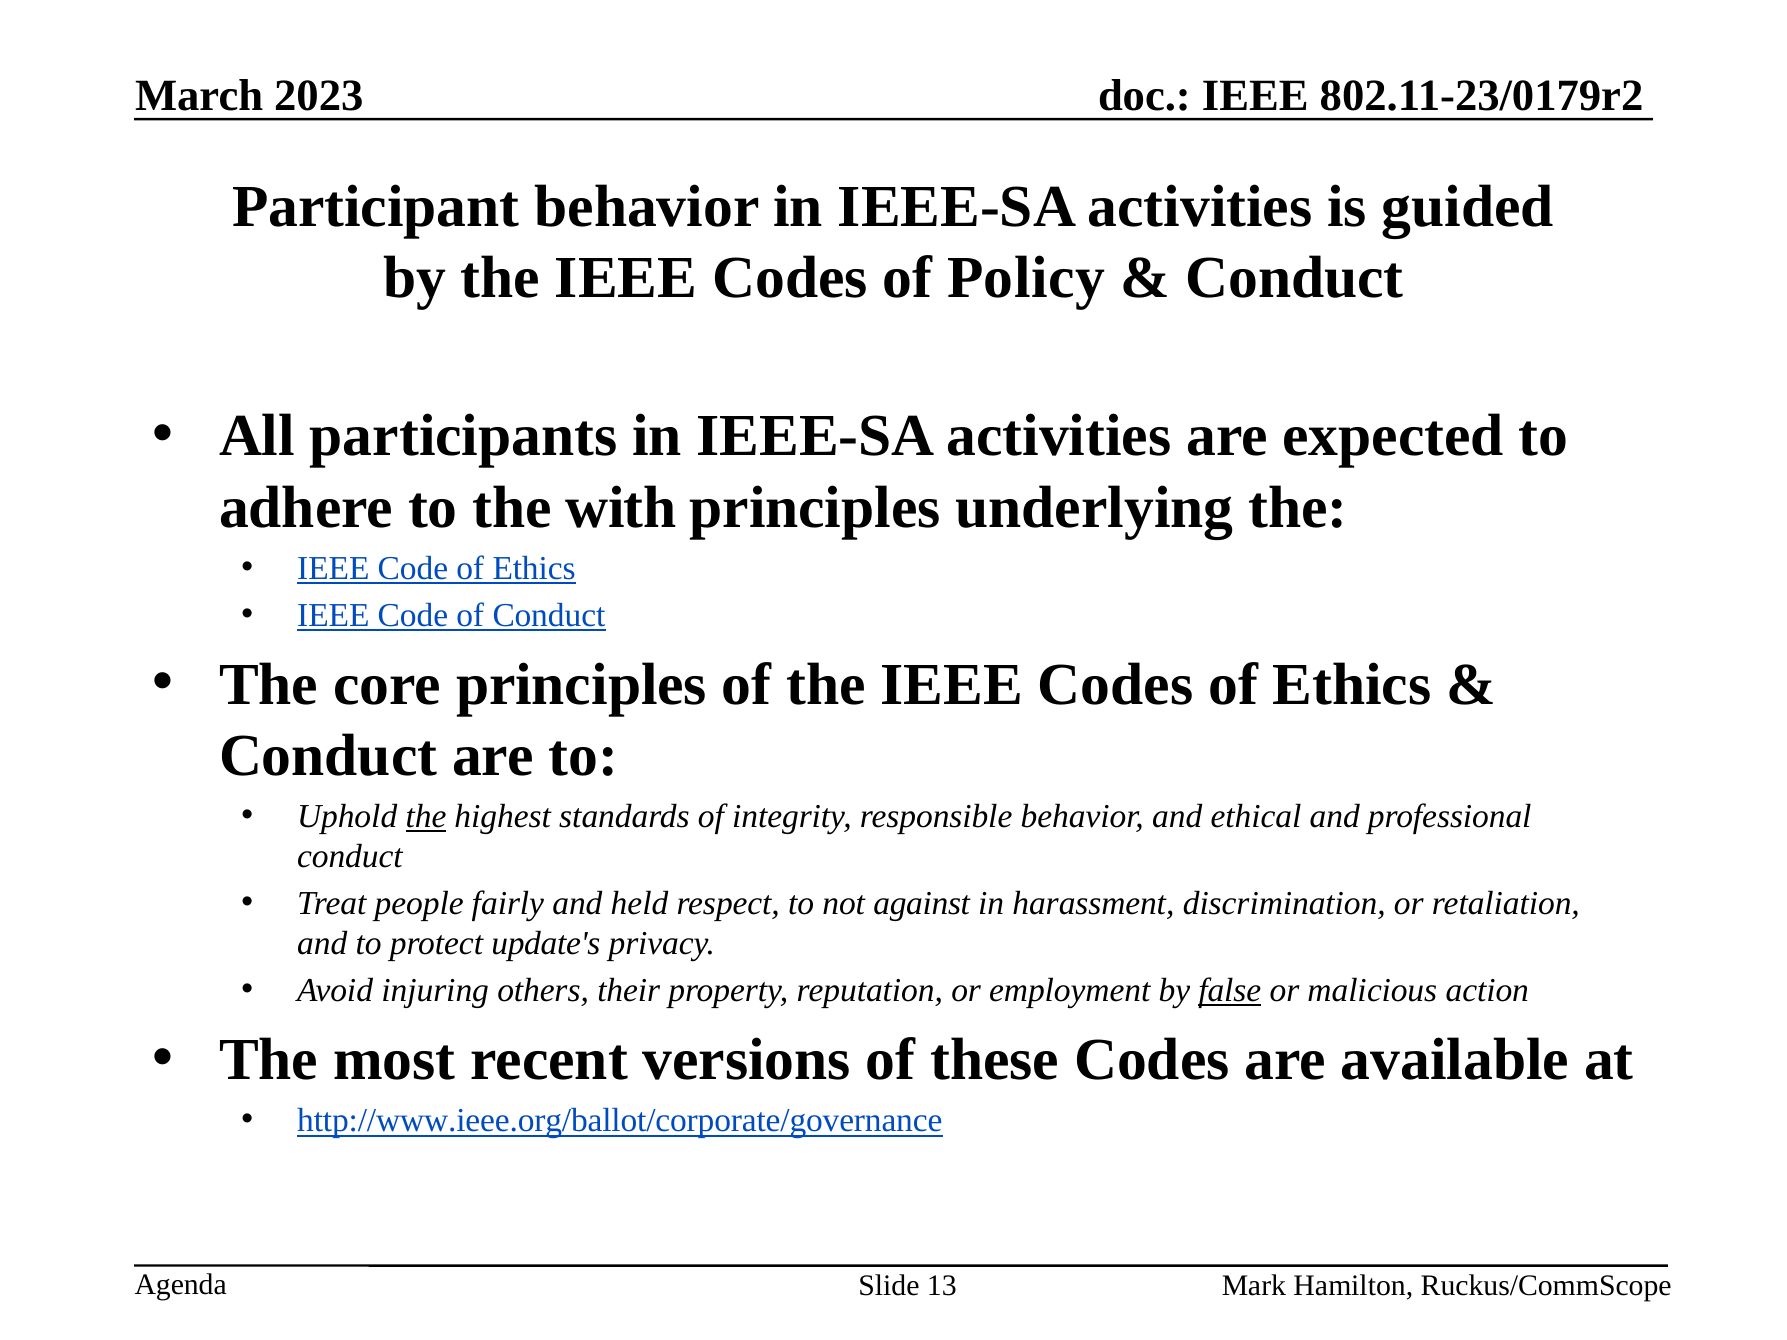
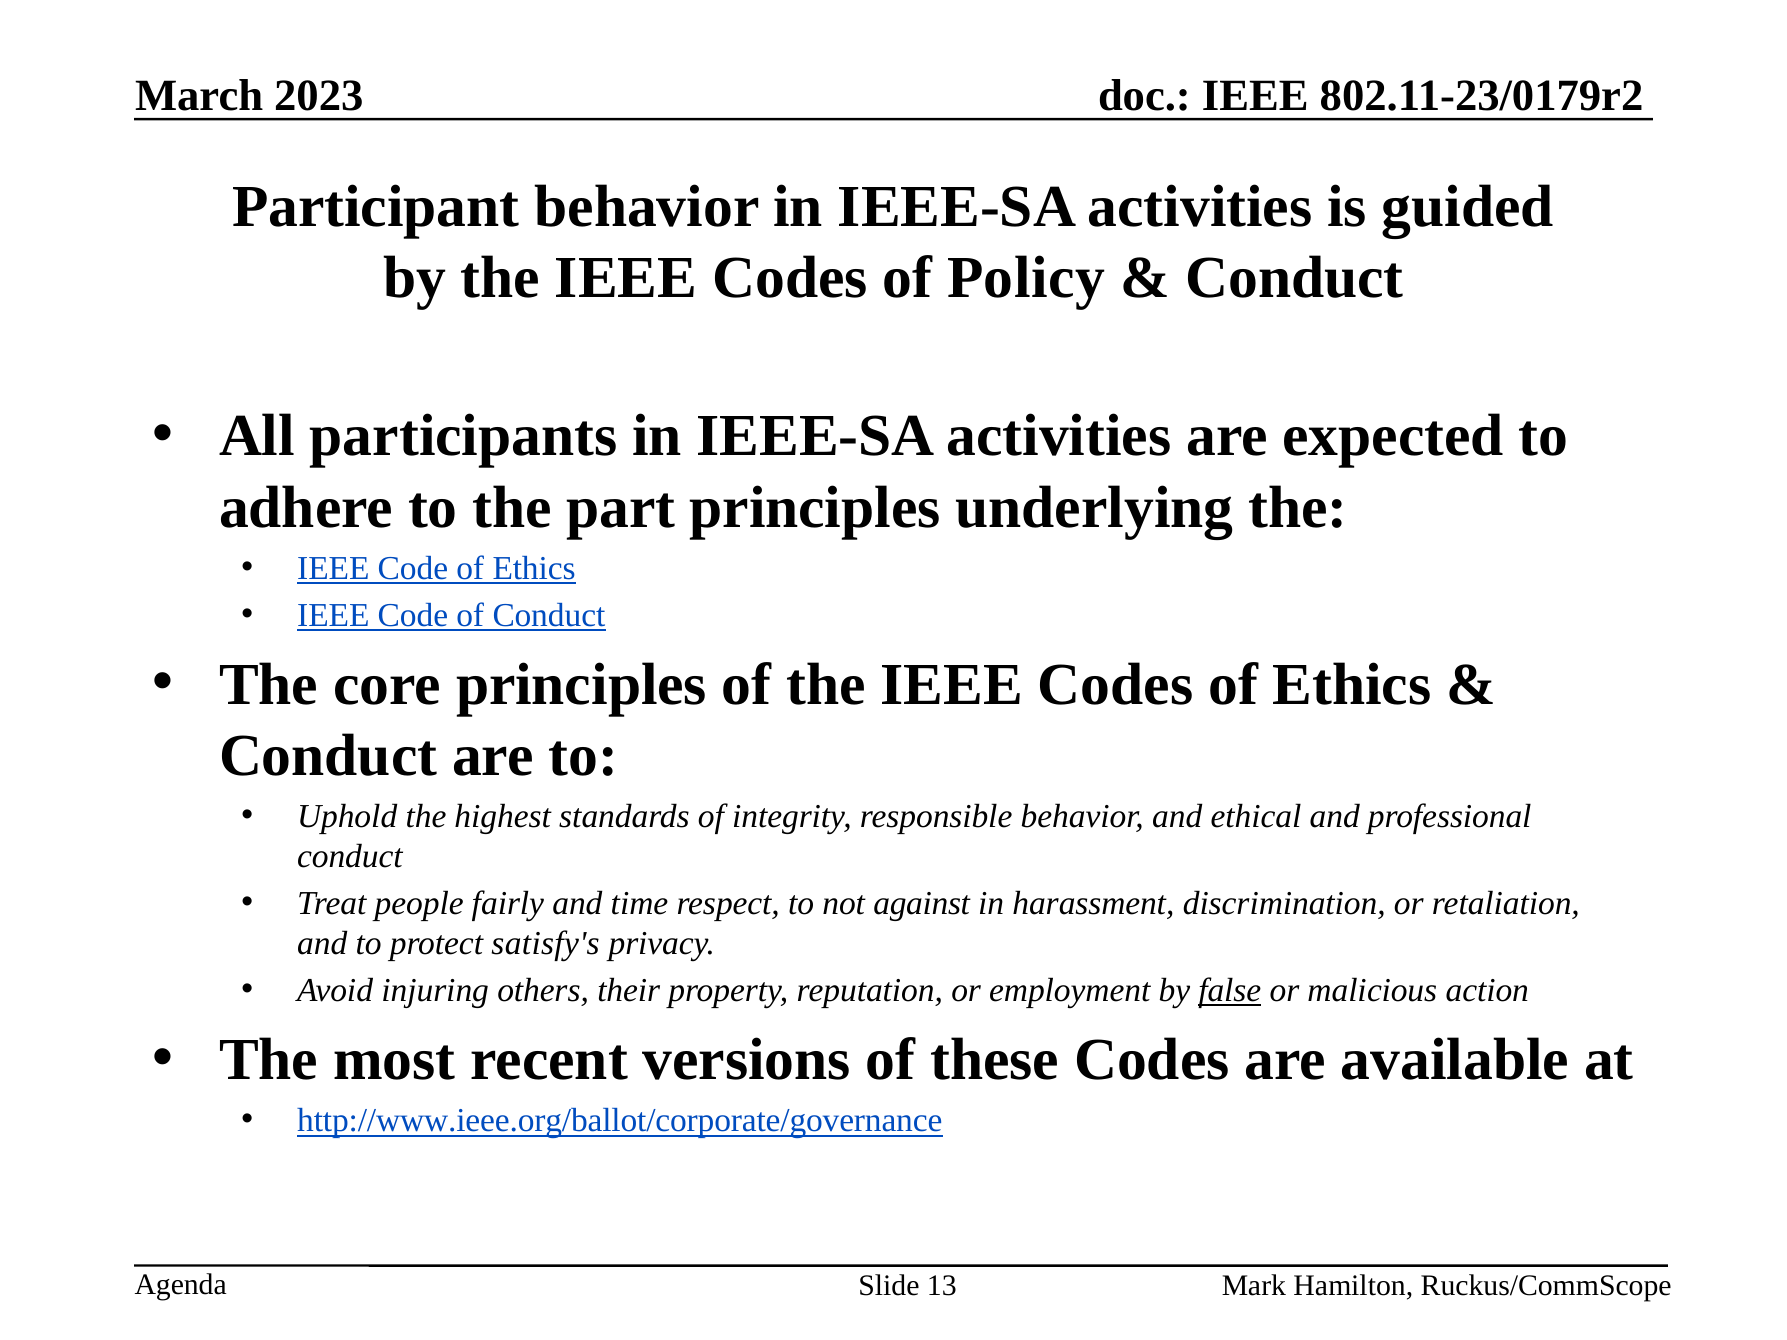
with: with -> part (621, 508)
the underline: present -> none (426, 817)
held: held -> time (640, 904)
update's: update's -> satisfy's (546, 944)
